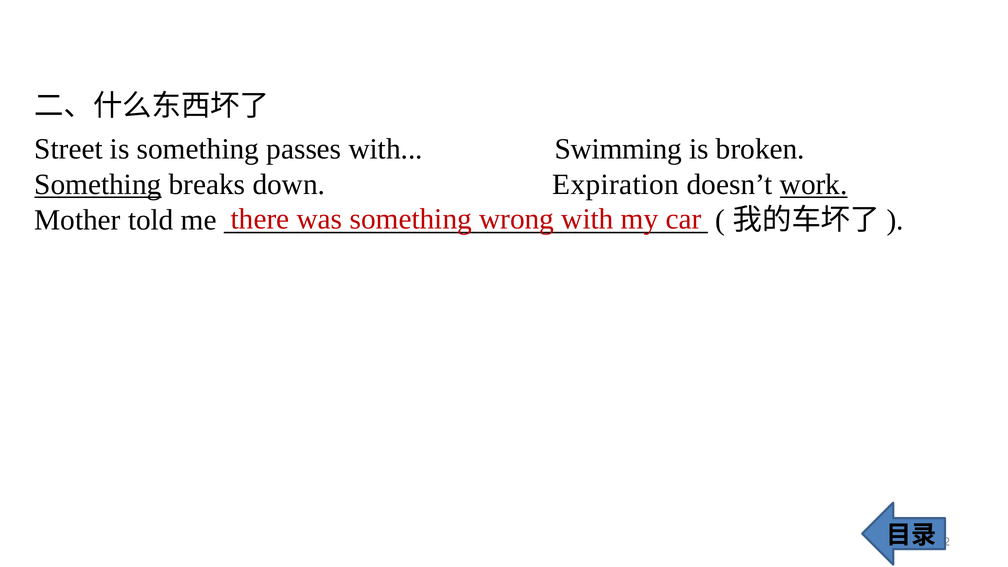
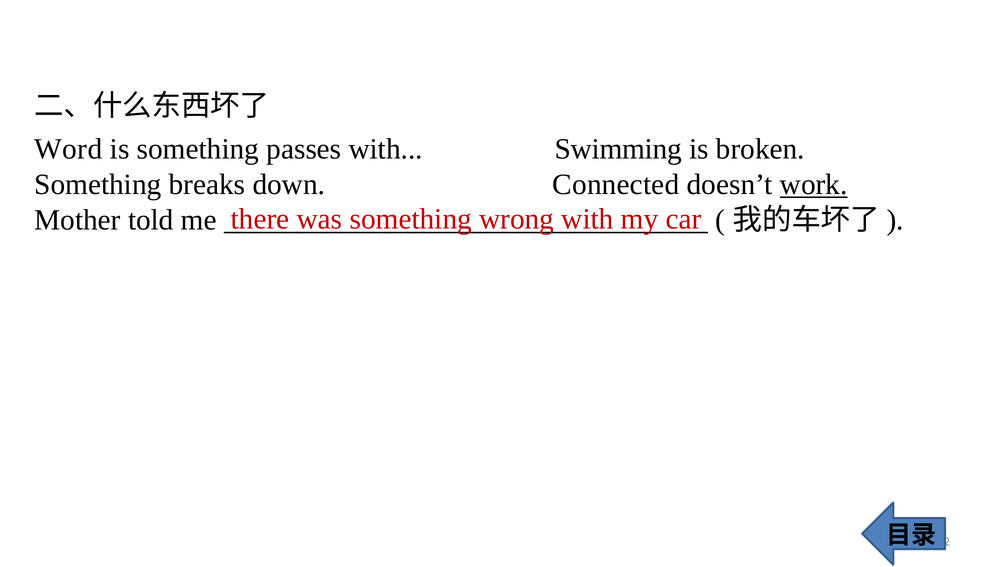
Street: Street -> Word (68, 149)
Something underline: present -> none (98, 185)
Expiration: Expiration -> Connected (616, 185)
